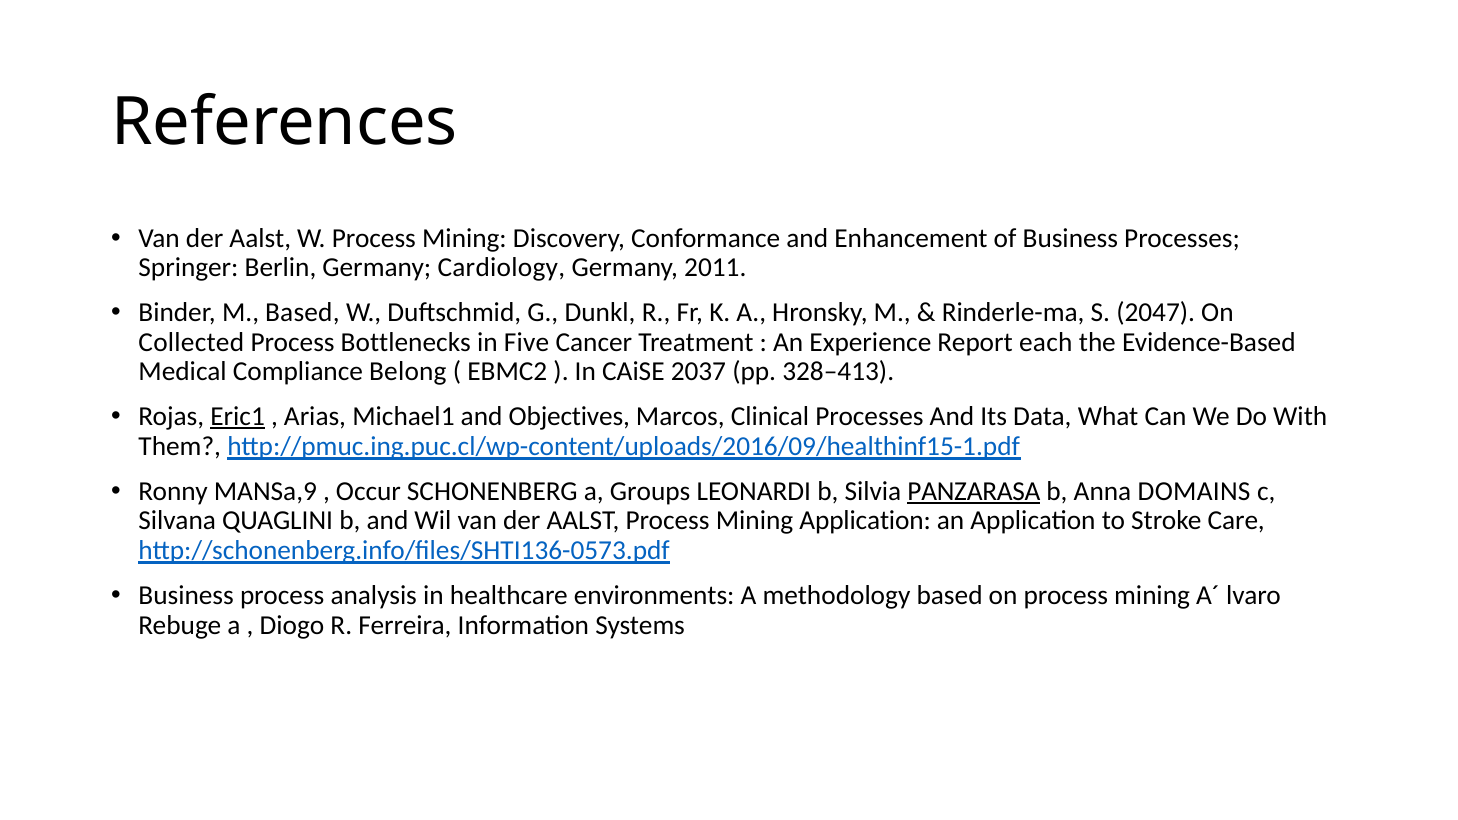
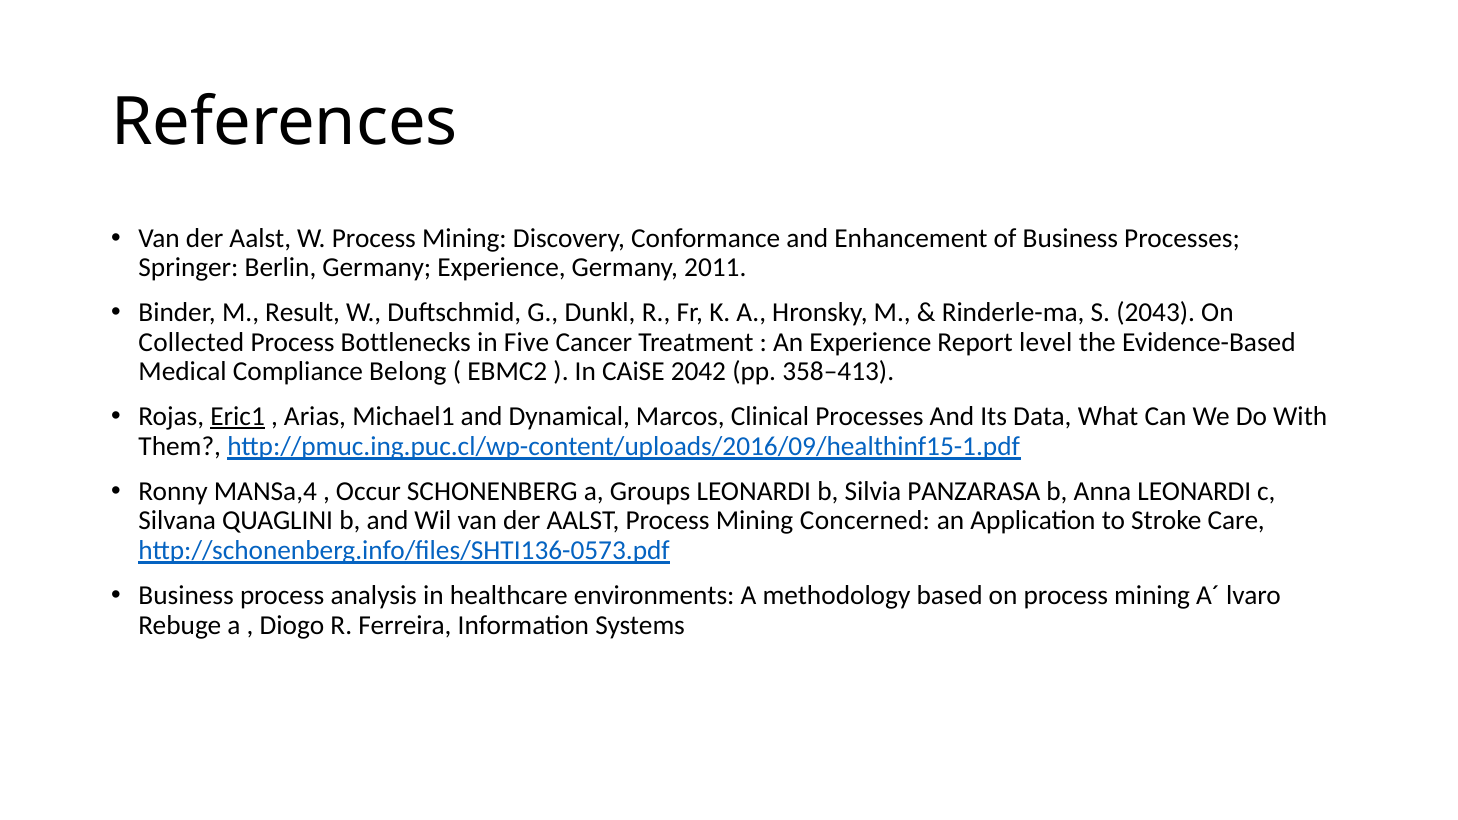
Germany Cardiology: Cardiology -> Experience (501, 268)
M Based: Based -> Result (303, 313)
2047: 2047 -> 2043 (1156, 313)
each: each -> level (1046, 342)
2037: 2037 -> 2042 (698, 372)
328–413: 328–413 -> 358–413 (838, 372)
Objectives: Objectives -> Dynamical (569, 416)
MANSa,9: MANSa,9 -> MANSa,4 (265, 491)
PANZARASA underline: present -> none (974, 491)
Anna DOMAINS: DOMAINS -> LEONARDI (1194, 491)
Mining Application: Application -> Concerned (865, 521)
